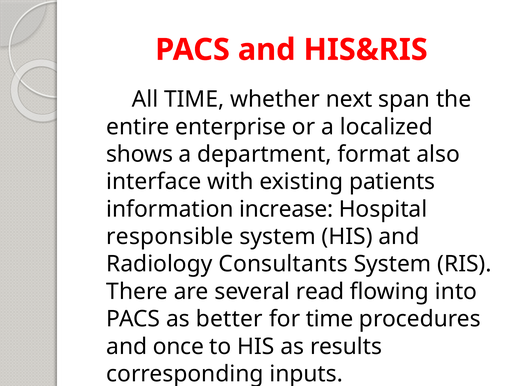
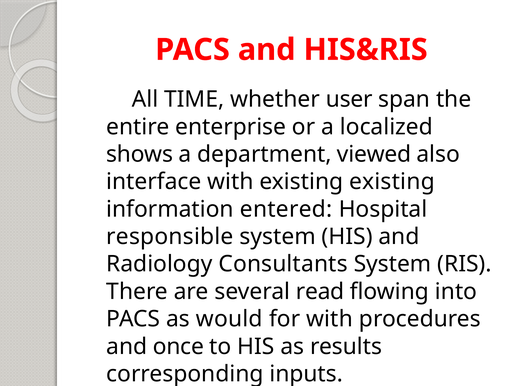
next: next -> user (349, 99)
format: format -> viewed (374, 154)
existing patients: patients -> existing (392, 181)
increase: increase -> entered (286, 209)
better: better -> would (229, 319)
for time: time -> with (329, 319)
